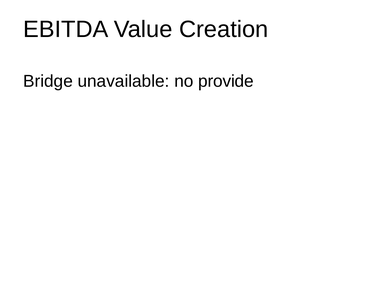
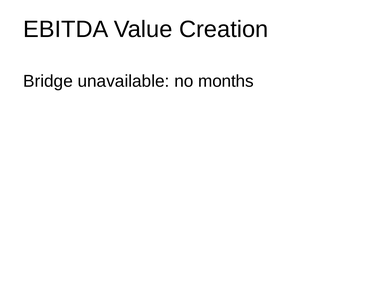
provide: provide -> months (226, 81)
